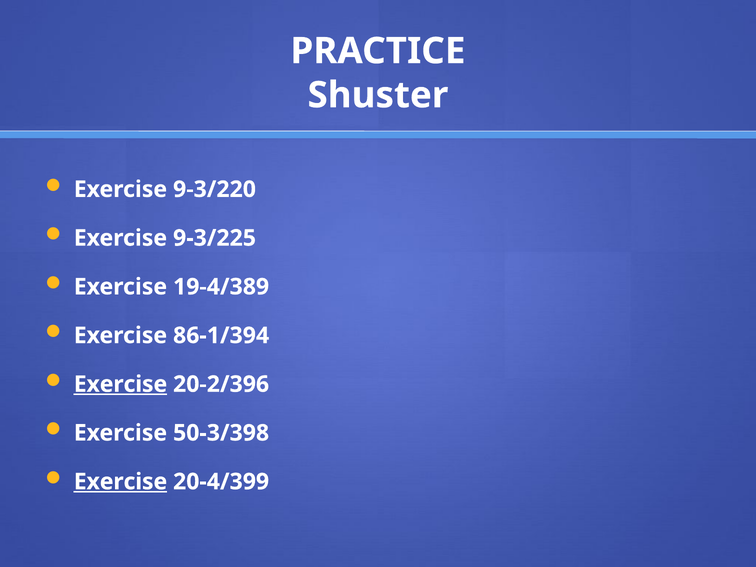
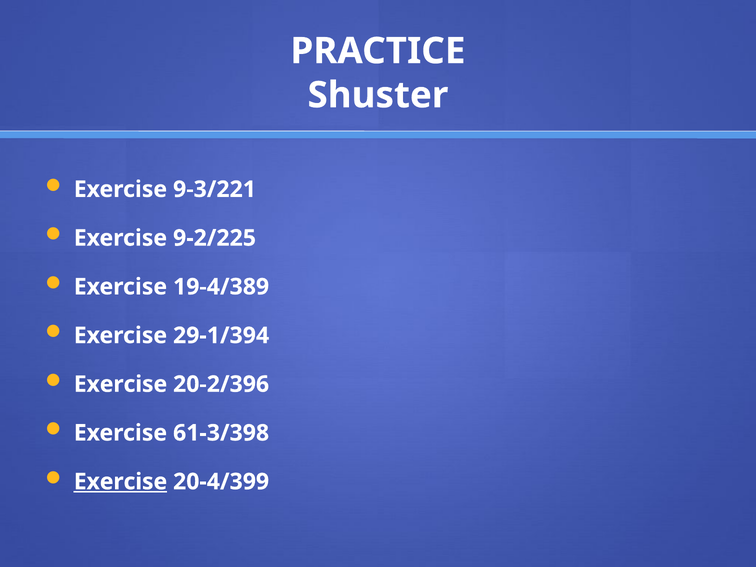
9-3/220: 9-3/220 -> 9-3/221 (215, 189)
9-3/225: 9-3/225 -> 9-2/225 (215, 238)
86-1/394: 86-1/394 -> 29-1/394 (221, 336)
Exercise underline: present -> none (120, 384)
50-3/398: 50-3/398 -> 61-3/398 (221, 433)
